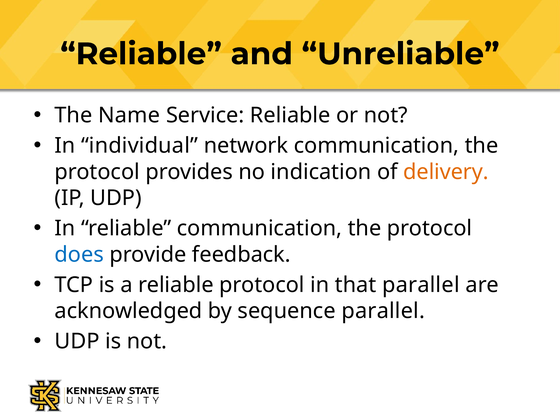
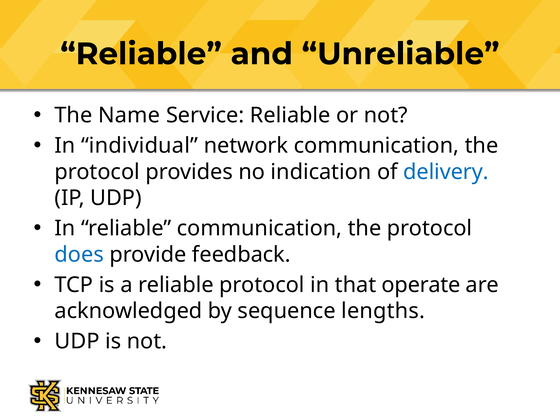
delivery colour: orange -> blue (446, 172)
that parallel: parallel -> operate (421, 285)
sequence parallel: parallel -> lengths (383, 311)
